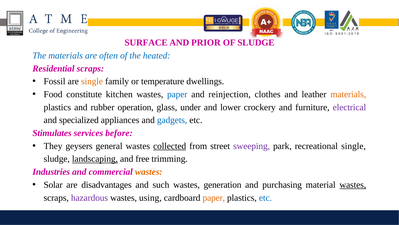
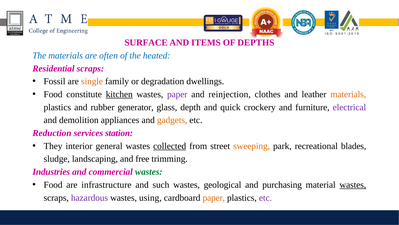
PRIOR: PRIOR -> ITEMS (206, 43)
OF SLUDGE: SLUDGE -> DEPTHS (256, 43)
temperature: temperature -> degradation (163, 81)
kitchen underline: none -> present (119, 94)
paper colour: blue -> purple (177, 94)
operation: operation -> generator (136, 107)
under: under -> depth (191, 107)
lower: lower -> quick (230, 107)
specialized: specialized -> demolition (79, 120)
gadgets colour: blue -> orange (172, 120)
Stimulates: Stimulates -> Reduction (52, 133)
before: before -> station (119, 133)
geysers: geysers -> interior (79, 146)
sweeping colour: purple -> orange (252, 146)
recreational single: single -> blades (354, 146)
landscaping underline: present -> none (95, 159)
wastes colour: orange -> green (149, 171)
Solar: Solar -> Food (53, 184)
disadvantages: disadvantages -> infrastructure (106, 184)
generation: generation -> geological (223, 184)
etc colour: blue -> purple (265, 197)
